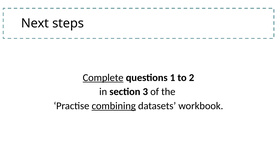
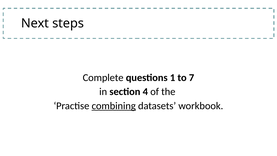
Complete underline: present -> none (103, 78)
2: 2 -> 7 (192, 78)
3: 3 -> 4 (145, 92)
